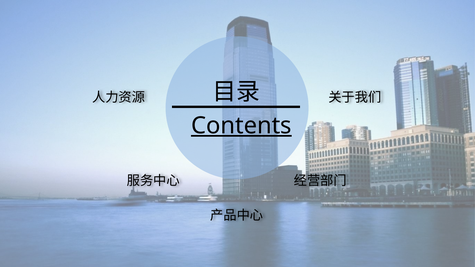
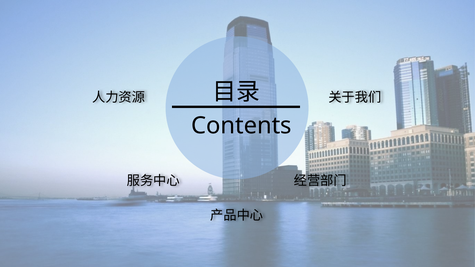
Contents underline: present -> none (241, 126)
